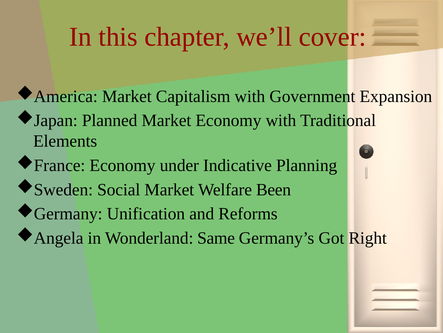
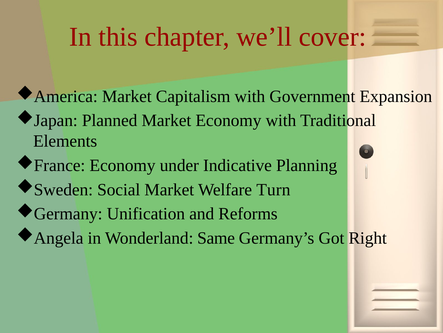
Been: Been -> Turn (273, 189)
